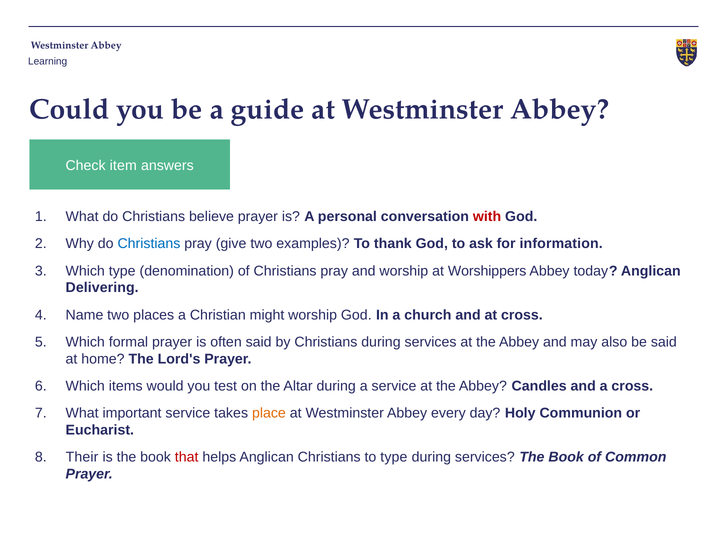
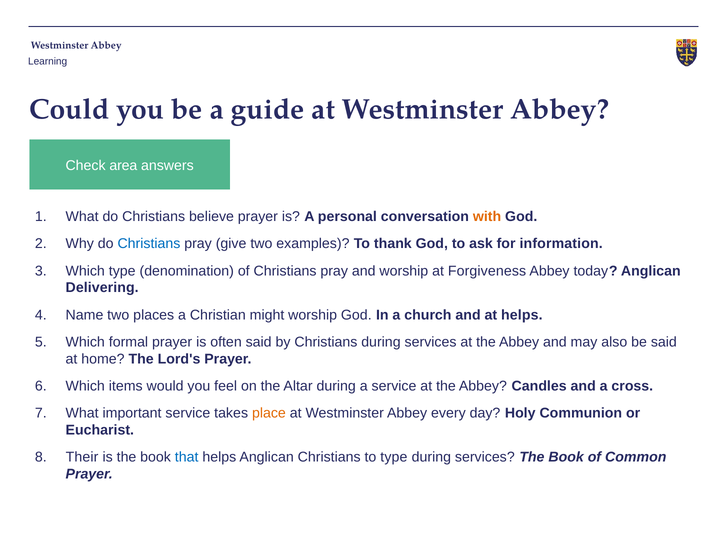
item: item -> area (123, 165)
with colour: red -> orange (487, 217)
Worshippers: Worshippers -> Forgiveness (487, 271)
at cross: cross -> helps (522, 315)
test: test -> feel (226, 386)
that colour: red -> blue (187, 457)
